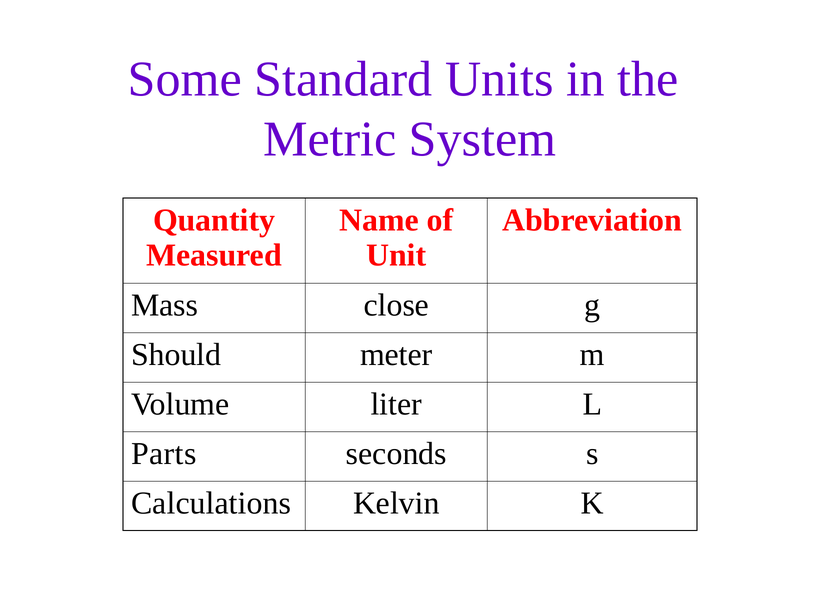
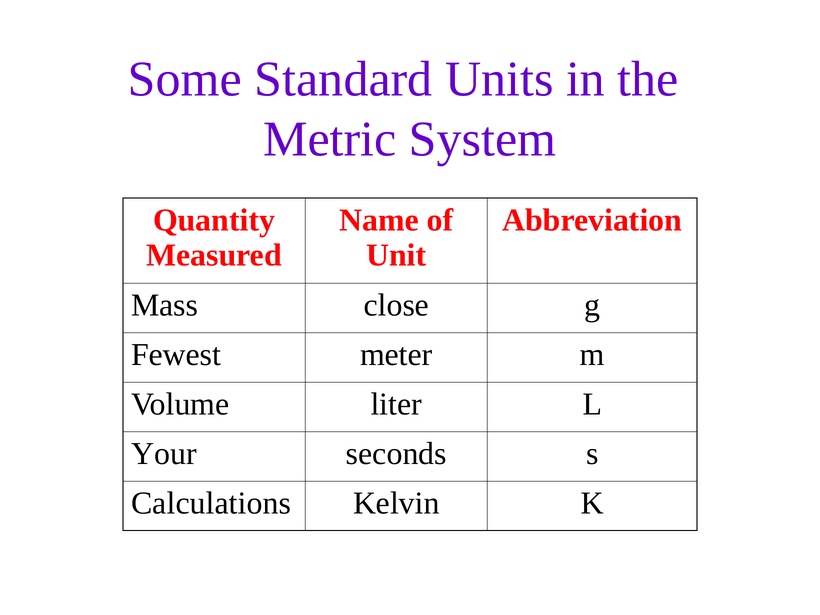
Should: Should -> Fewest (176, 355)
Parts: Parts -> Your (164, 454)
